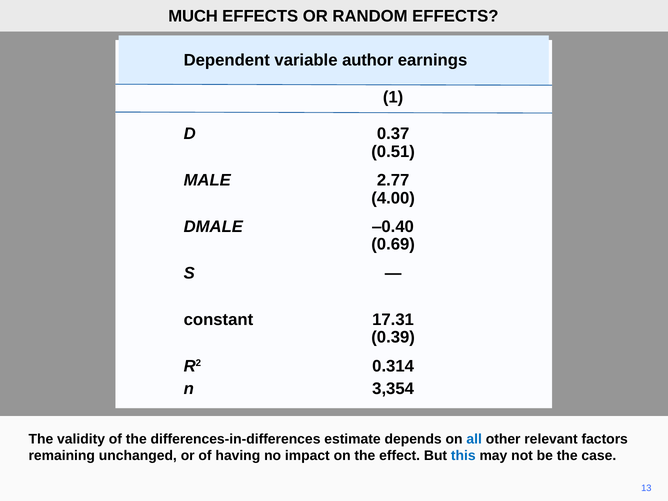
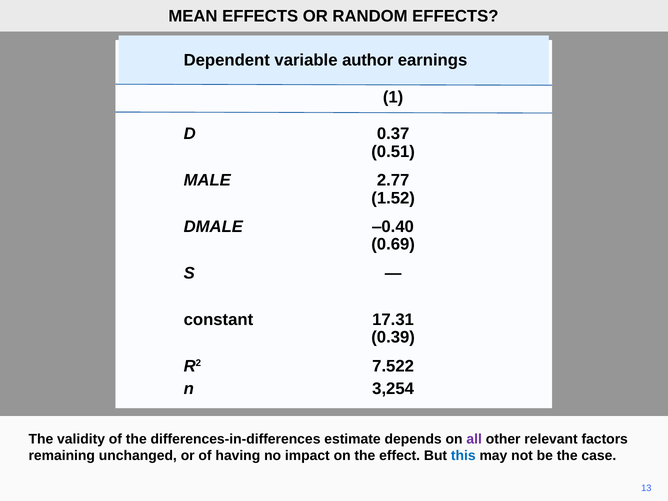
MUCH: MUCH -> MEAN (193, 16)
4.00: 4.00 -> 1.52 (393, 198)
0.314: 0.314 -> 7.522 (393, 366)
3,354: 3,354 -> 3,254 (393, 389)
all colour: blue -> purple (474, 439)
